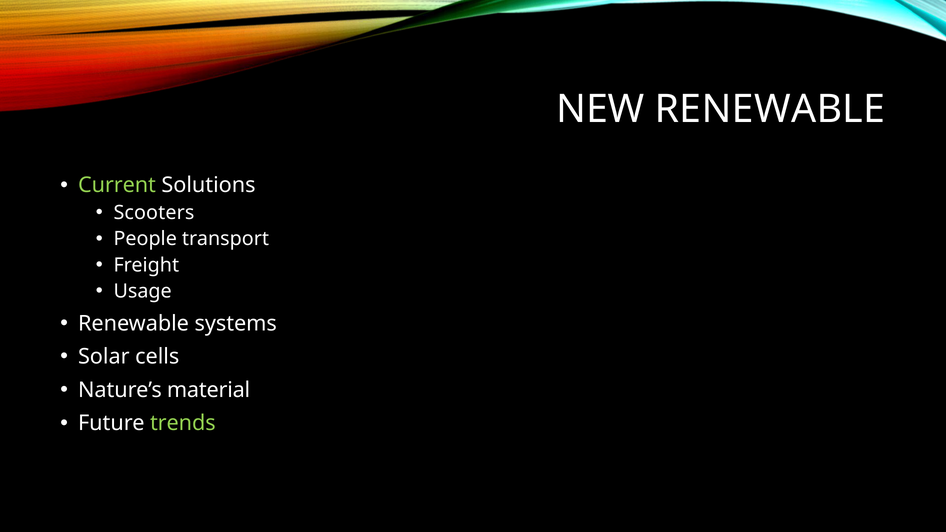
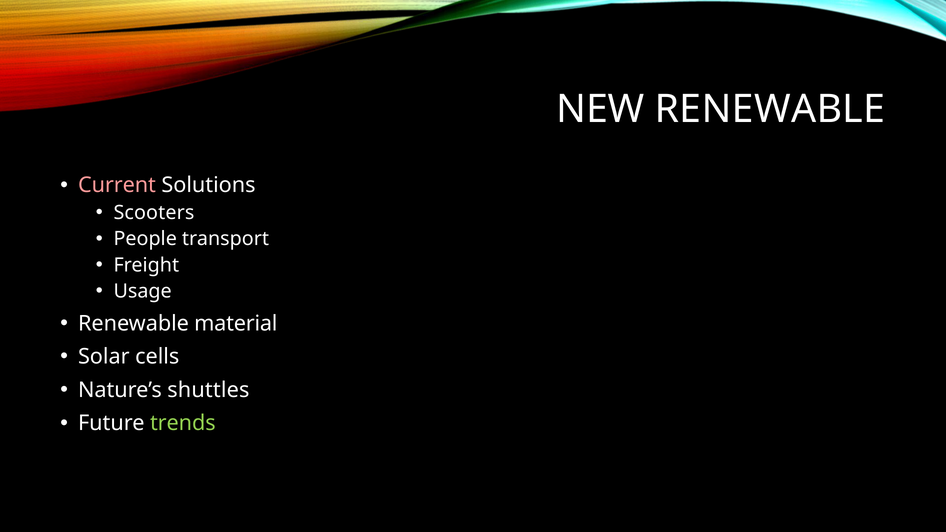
Current colour: light green -> pink (117, 185)
systems: systems -> material (236, 323)
material: material -> shuttles (208, 390)
